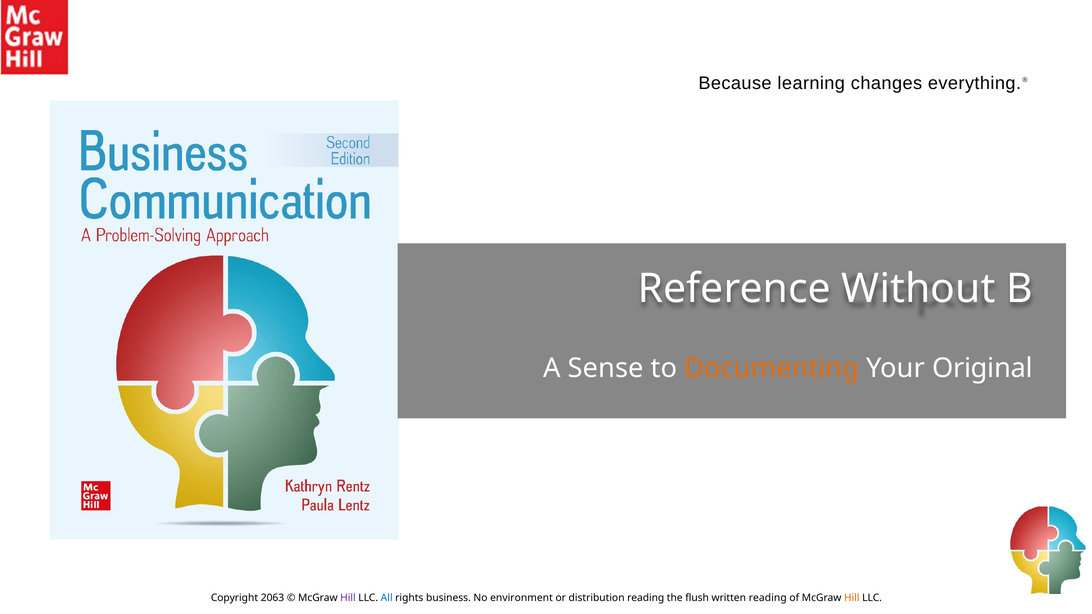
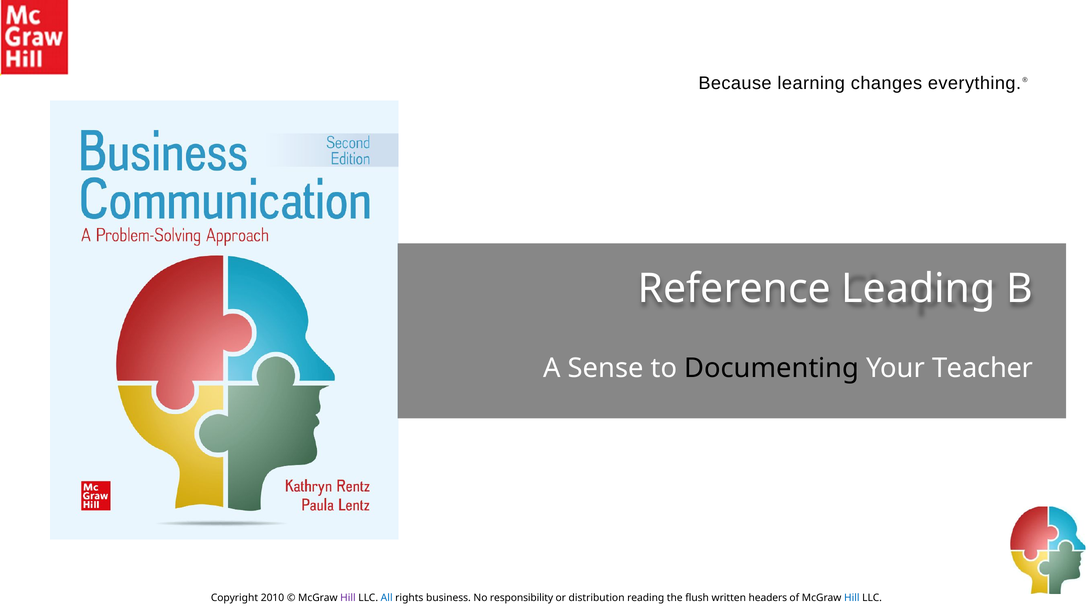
Without: Without -> Leading (918, 289)
Documenting colour: orange -> black (772, 368)
Original: Original -> Teacher (983, 368)
2063: 2063 -> 2010 (272, 598)
environment: environment -> responsibility (522, 598)
written reading: reading -> headers (768, 598)
Hill colour: orange -> blue (852, 598)
